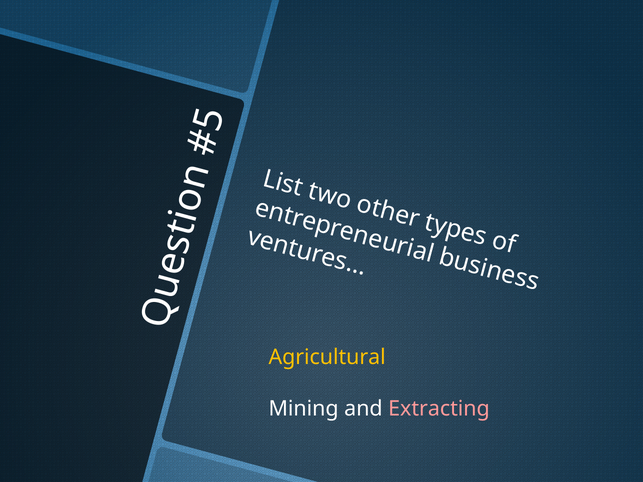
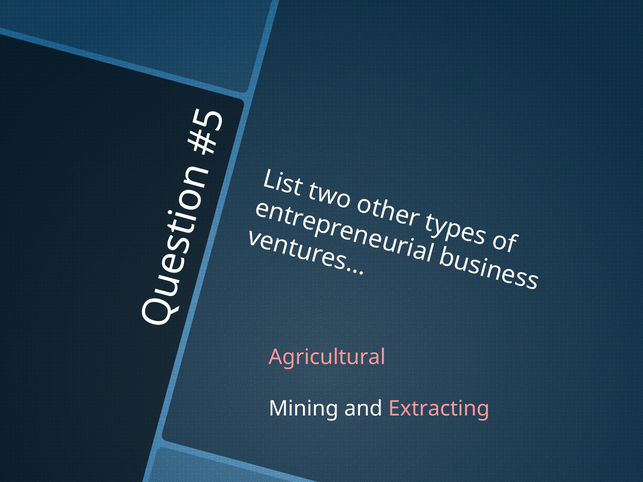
Agricultural colour: yellow -> pink (327, 358)
